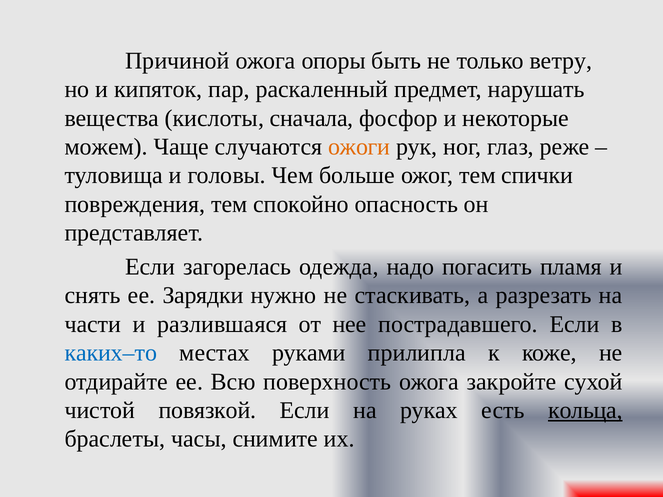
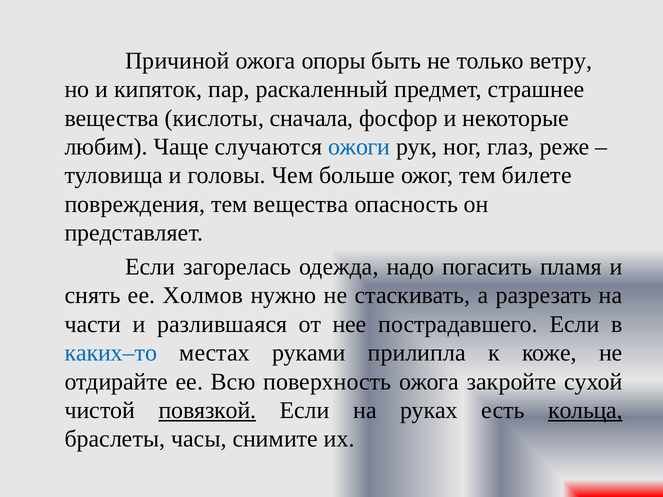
нарушать: нарушать -> страшнее (536, 90)
можем: можем -> любим (106, 147)
ожоги colour: orange -> blue (359, 147)
спички: спички -> билете (537, 176)
тем спокойно: спокойно -> вещества (301, 204)
Зарядки: Зарядки -> Холмов (203, 296)
повязкой underline: none -> present (207, 411)
